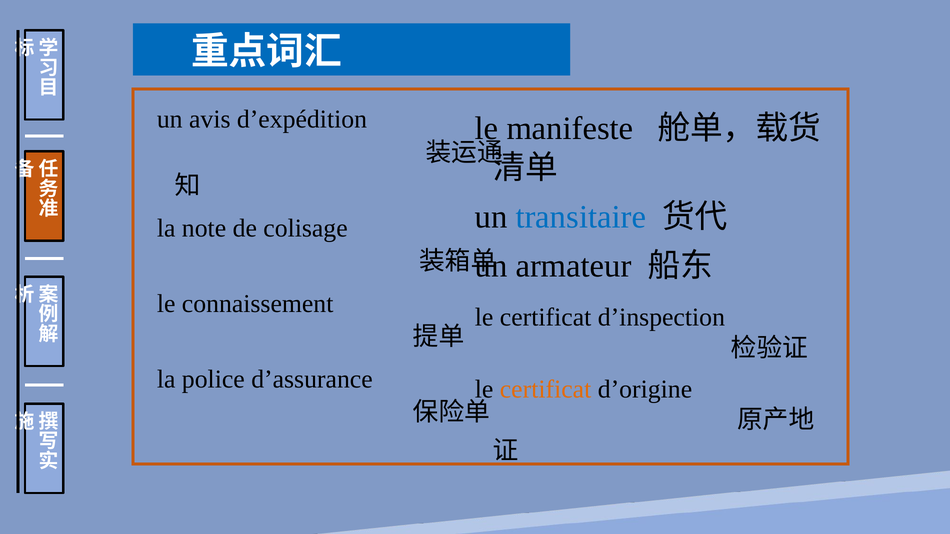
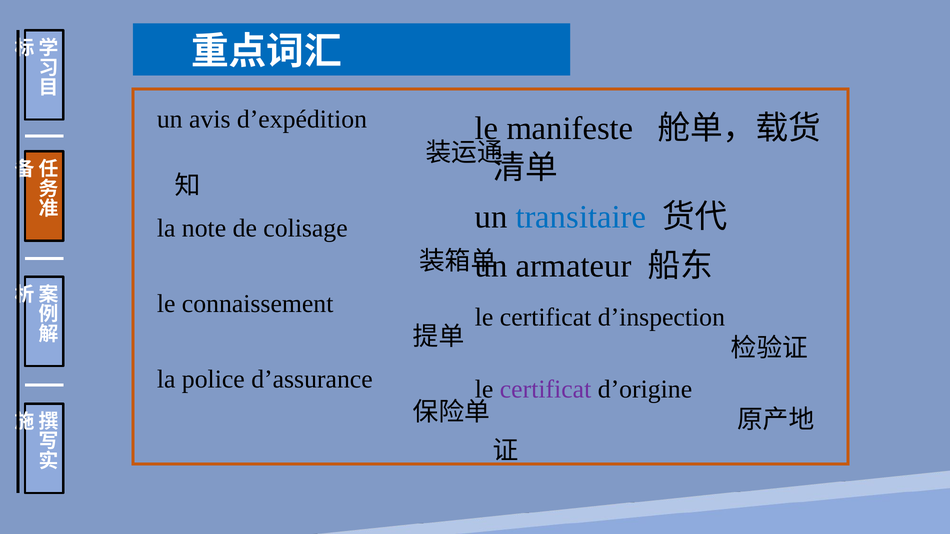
certificat colour: orange -> purple (546, 389)
